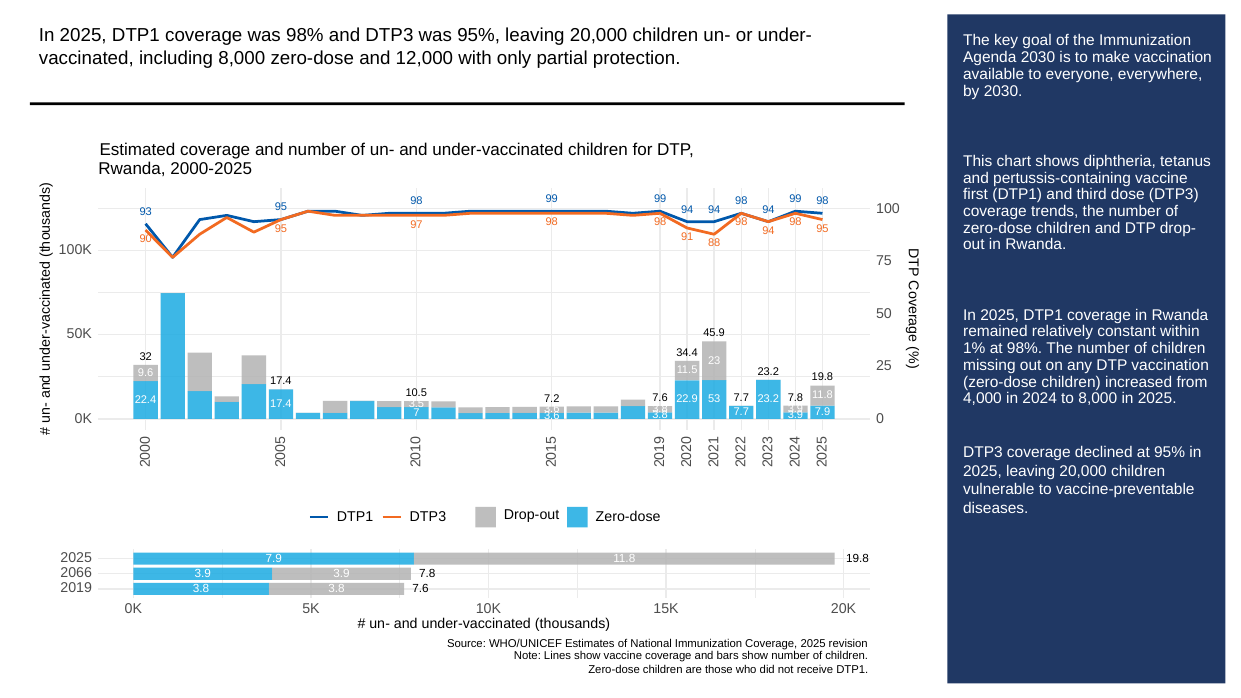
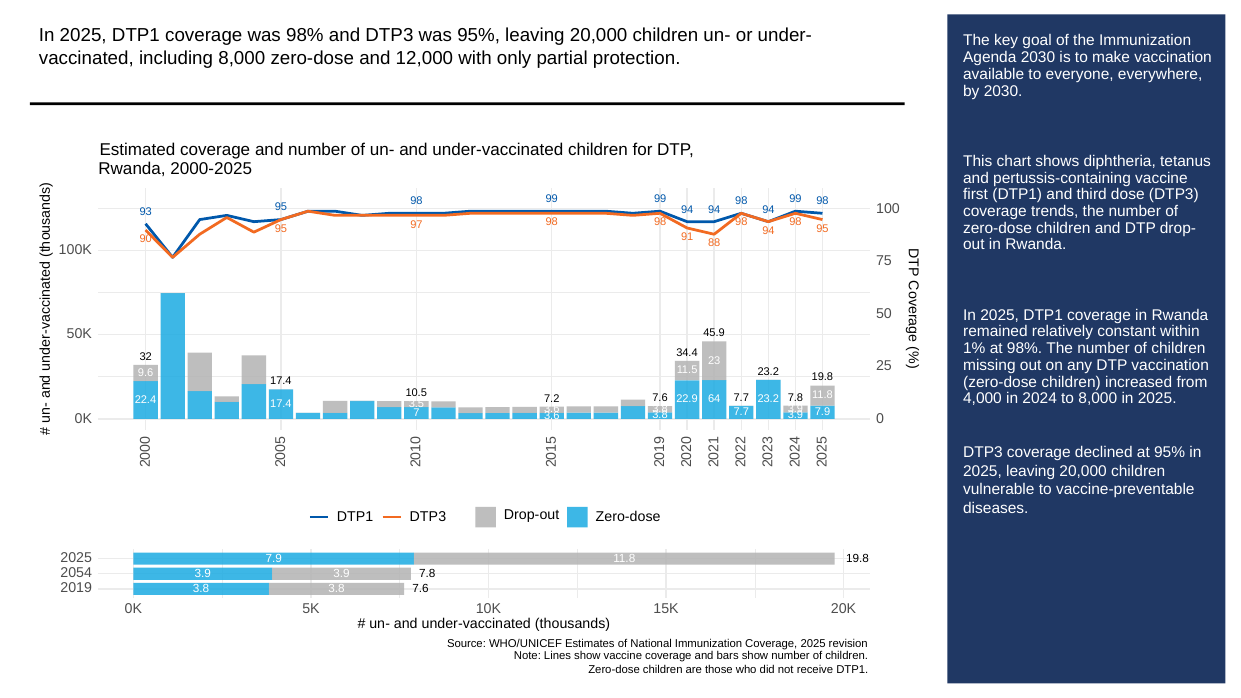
53: 53 -> 64 (714, 399)
2066: 2066 -> 2054 (76, 573)
